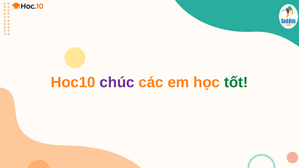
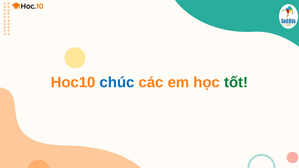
chúc colour: purple -> blue (117, 82)
